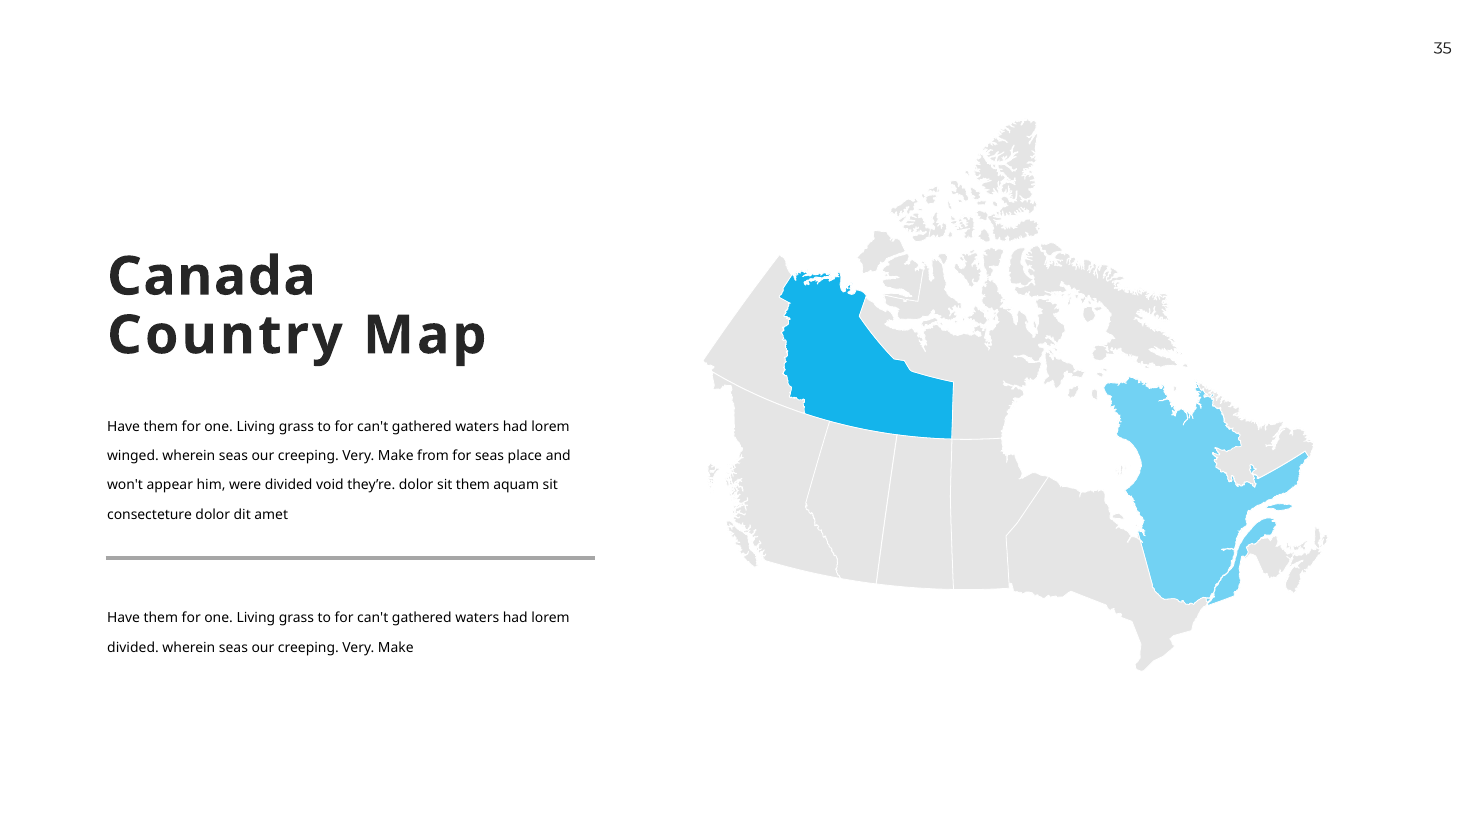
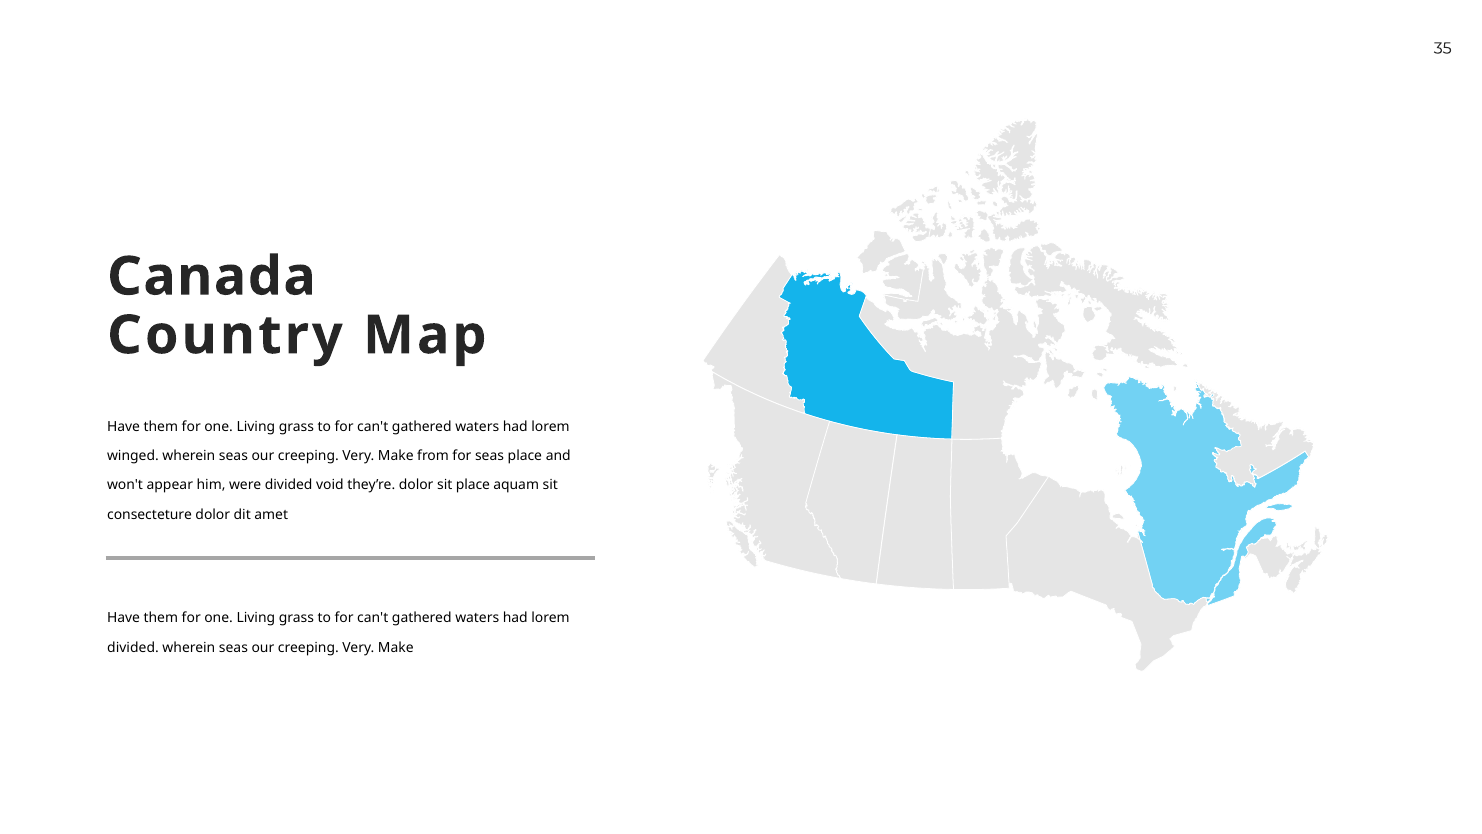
sit them: them -> place (473, 485)
